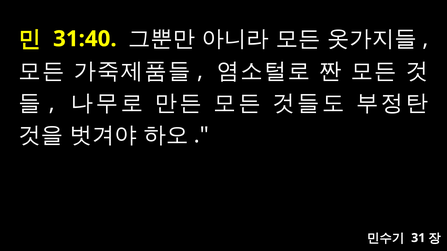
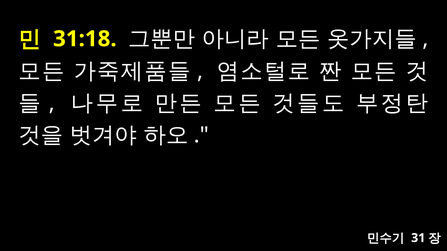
31:40: 31:40 -> 31:18 (85, 39)
